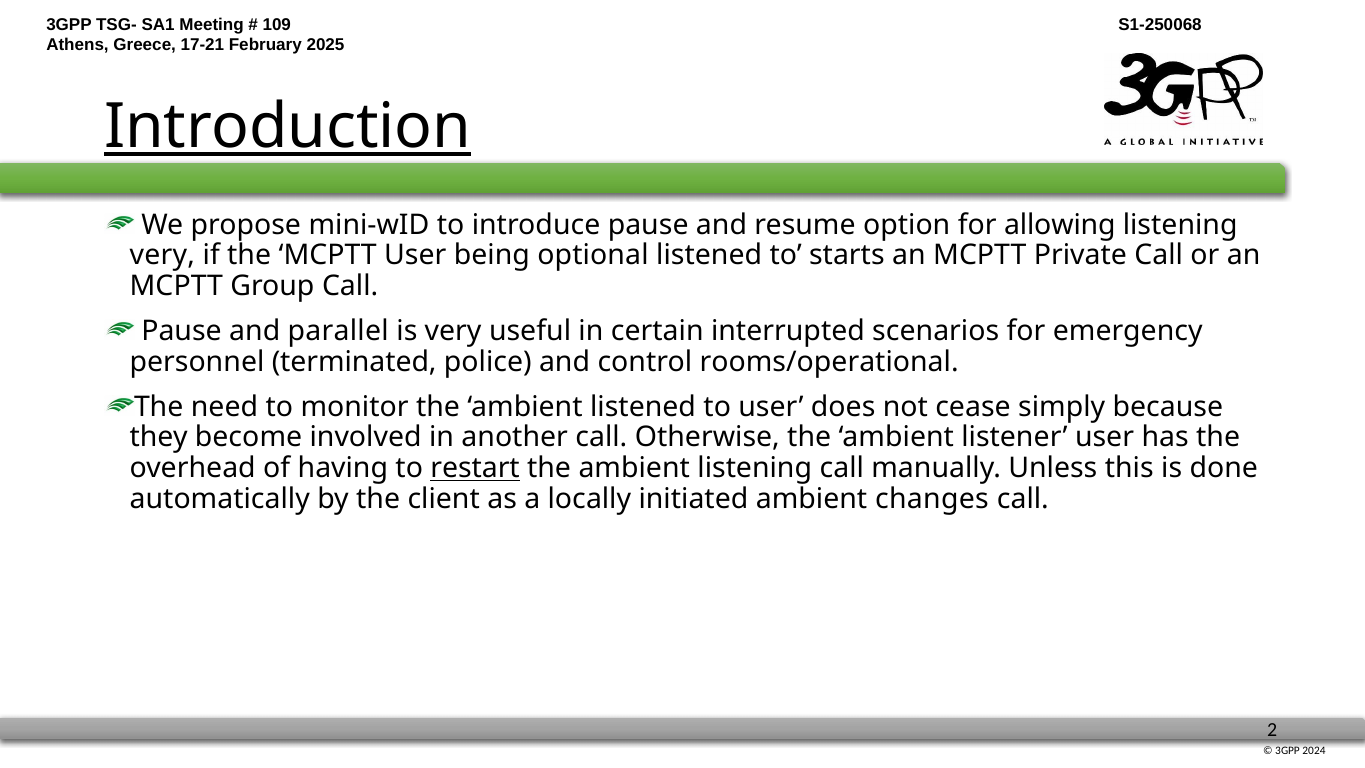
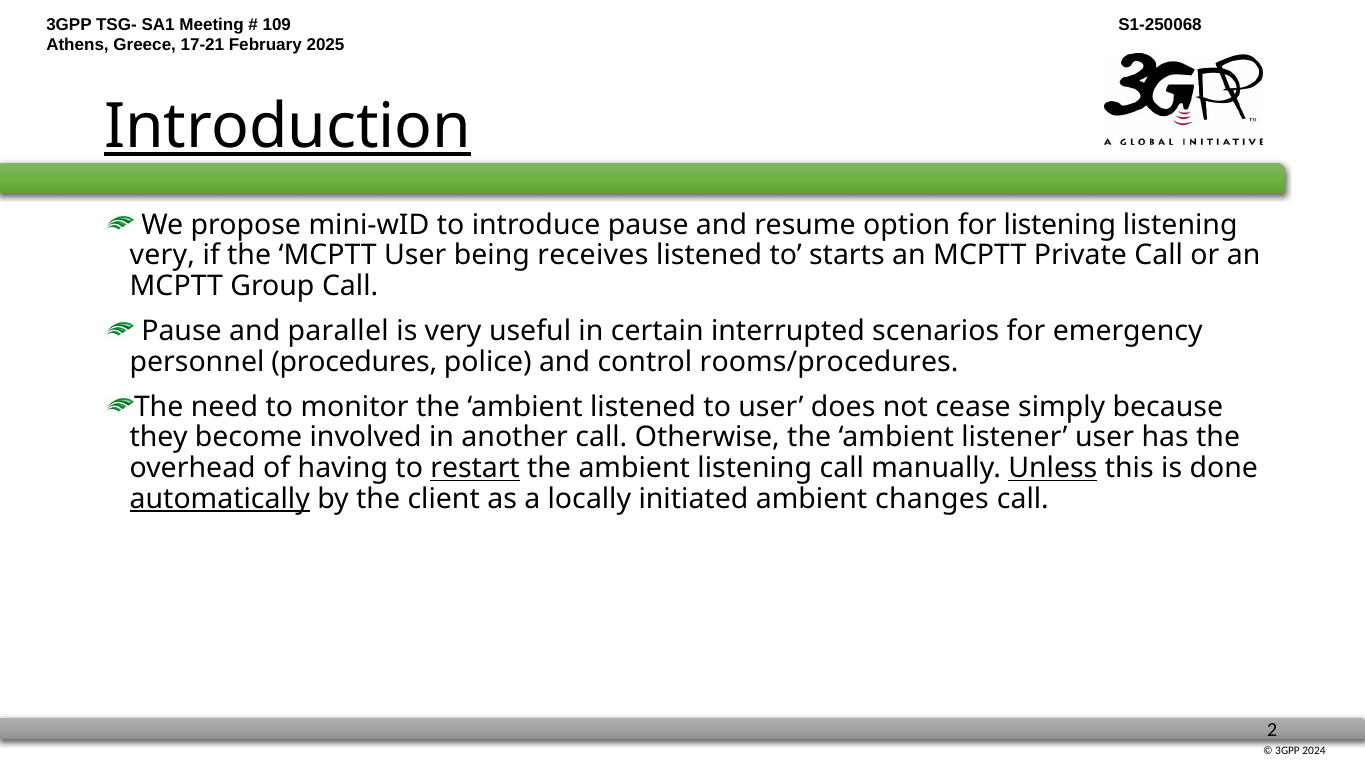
for allowing: allowing -> listening (1060, 225)
optional: optional -> receives (593, 255)
terminated: terminated -> procedures (354, 362)
rooms/operational: rooms/operational -> rooms/procedures (829, 362)
Unless underline: none -> present (1053, 468)
automatically underline: none -> present (220, 499)
